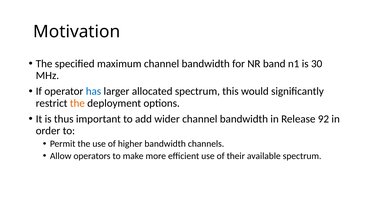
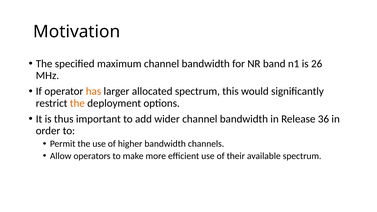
30: 30 -> 26 (317, 64)
has colour: blue -> orange (94, 91)
92: 92 -> 36 (323, 119)
